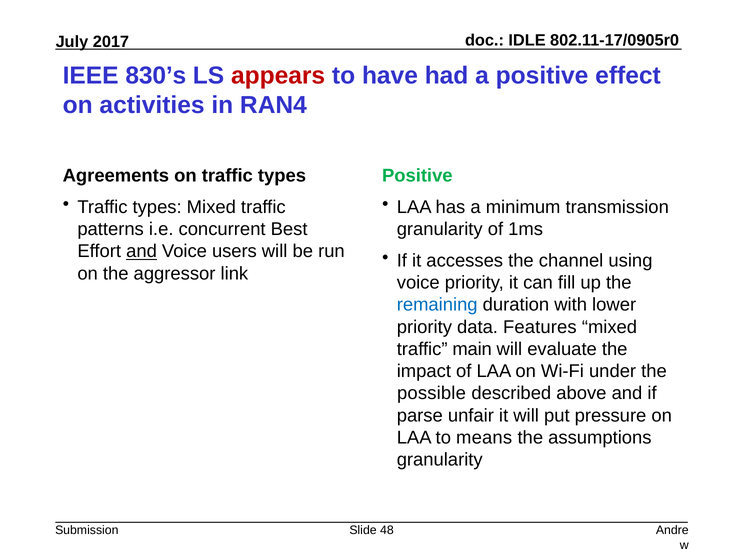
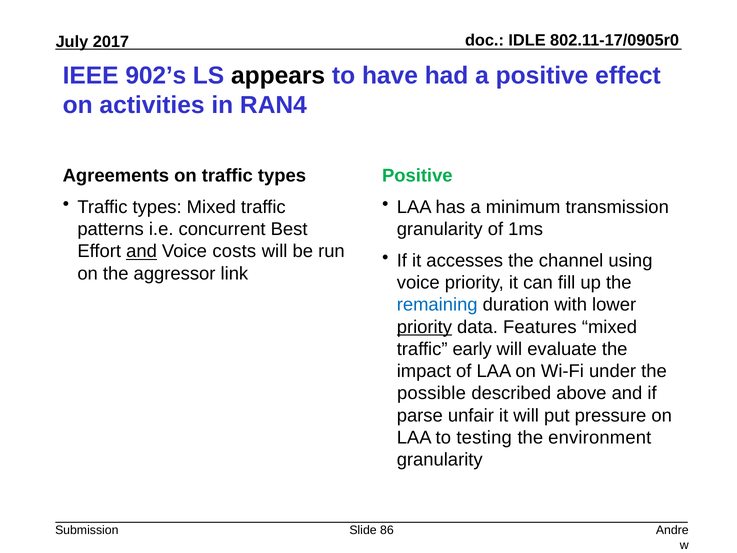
830’s: 830’s -> 902’s (156, 75)
appears colour: red -> black (278, 75)
users: users -> costs (234, 251)
priority underline: none -> present (424, 327)
main: main -> early (472, 349)
means: means -> testing (484, 437)
assumptions: assumptions -> environment (600, 437)
48: 48 -> 86 (387, 530)
